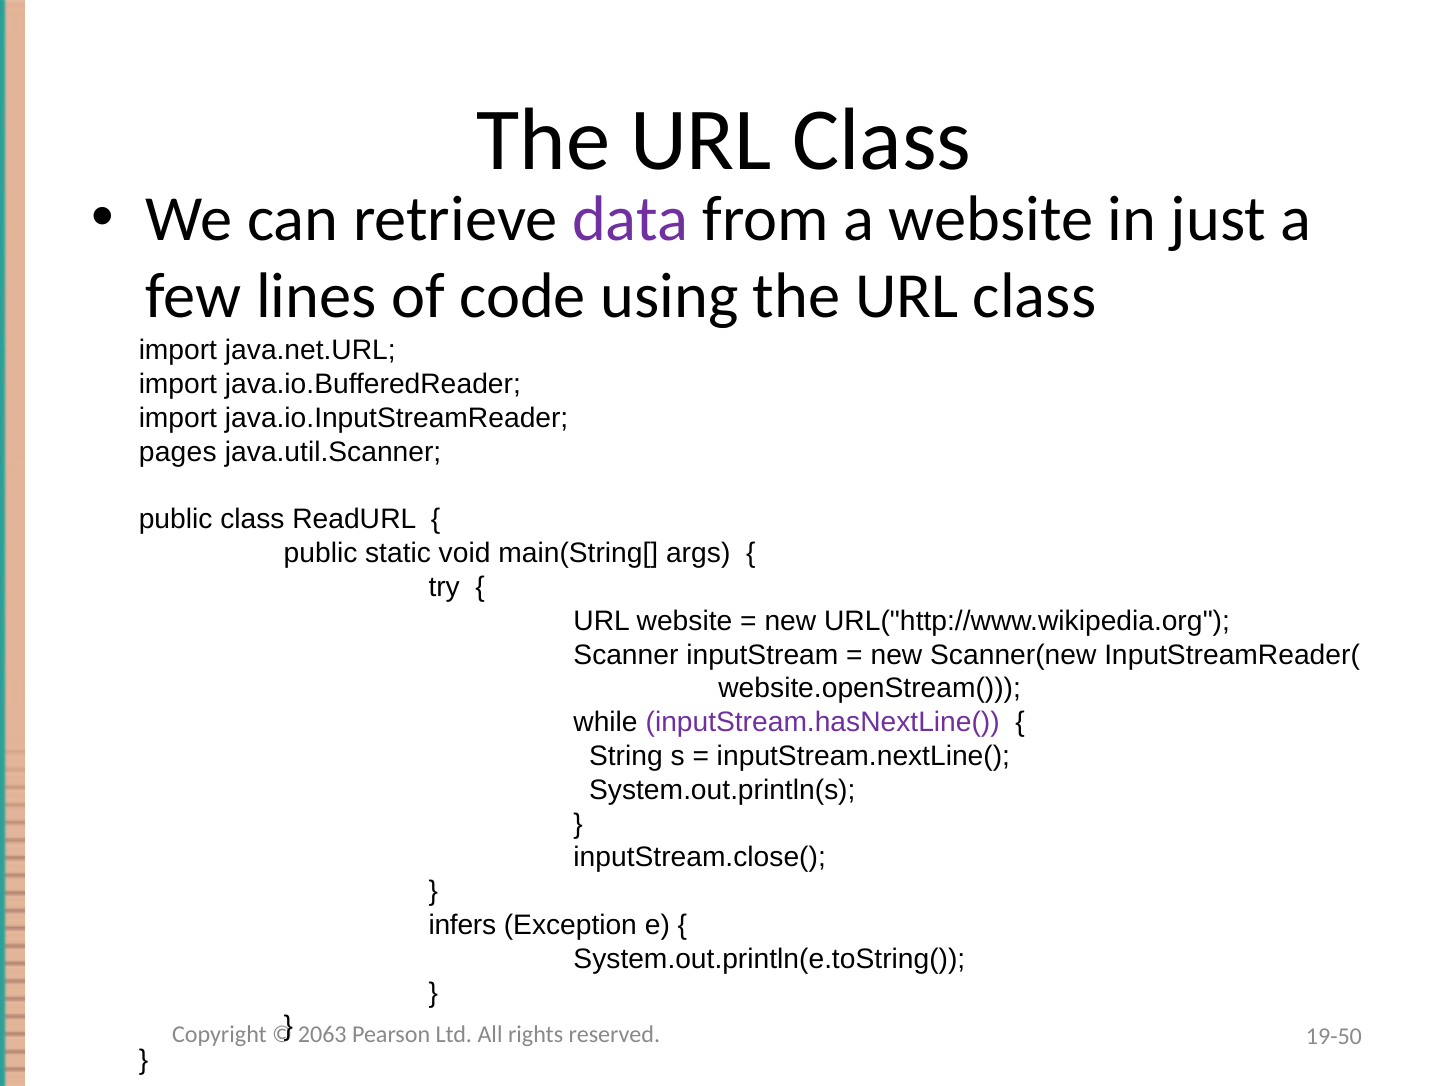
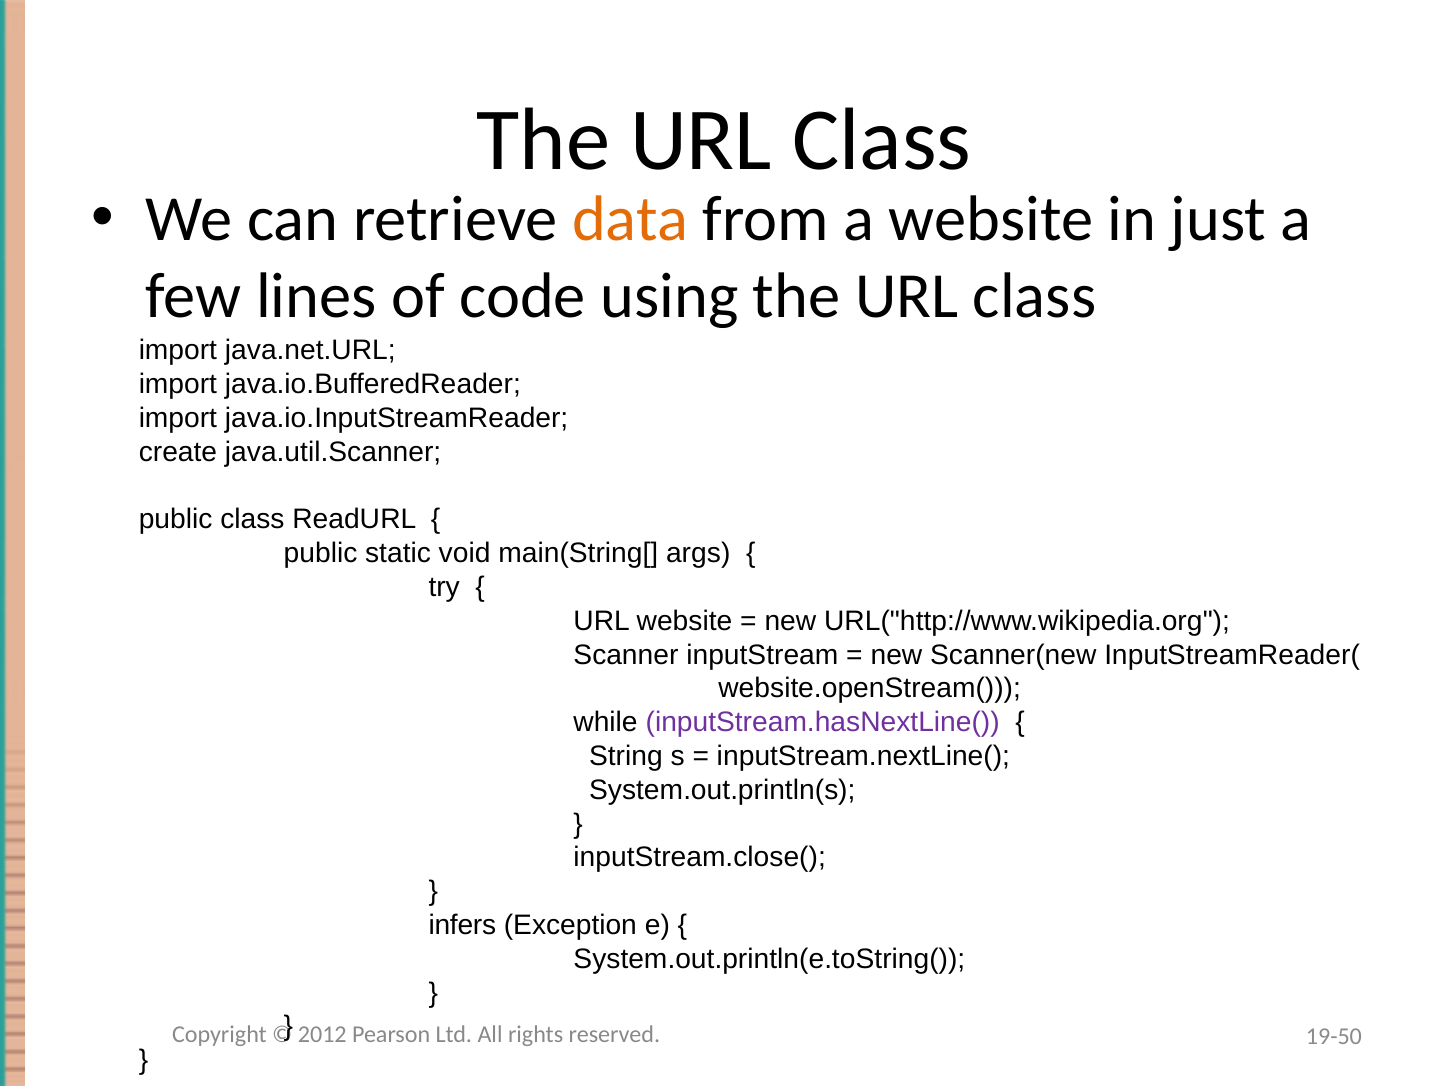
data colour: purple -> orange (630, 219)
pages: pages -> create (178, 452)
2063: 2063 -> 2012 (322, 1035)
